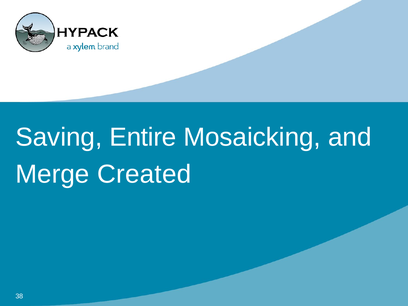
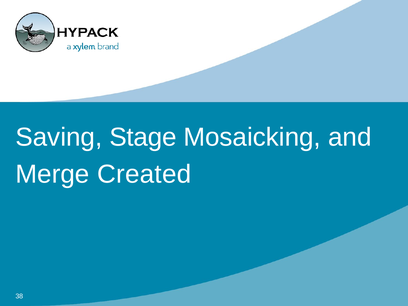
Entire: Entire -> Stage (143, 137)
